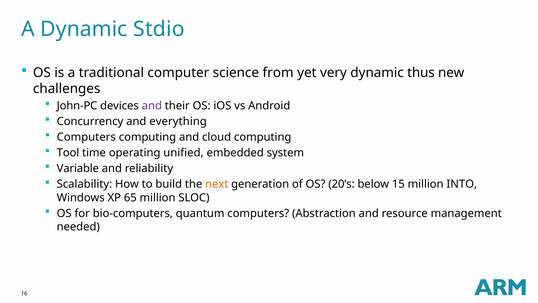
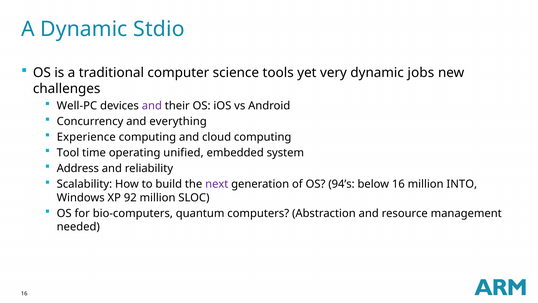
from: from -> tools (278, 73)
thus: thus -> jobs (421, 73)
John-PC: John-PC -> Well-PC (77, 106)
Computers: Computers -> Experience (86, 137)
Variable: Variable -> Address (78, 168)
next colour: orange -> purple (217, 184)
20’s: 20’s -> 94’s (341, 184)
below 15: 15 -> 16 (398, 184)
65: 65 -> 92 (130, 198)
